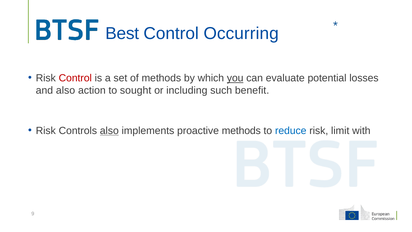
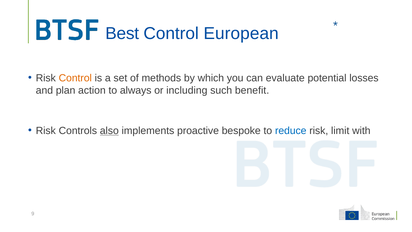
Occurring: Occurring -> European (241, 33)
Control colour: red -> orange (75, 78)
you underline: present -> none (235, 78)
and also: also -> plan (66, 90)
sought: sought -> always (136, 90)
proactive methods: methods -> bespoke (241, 131)
